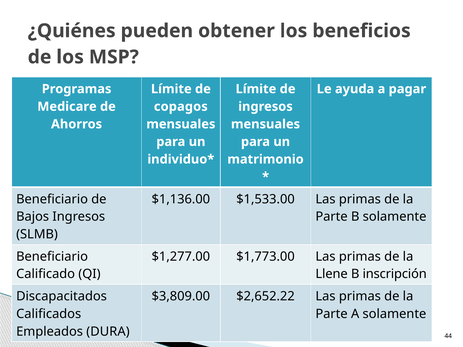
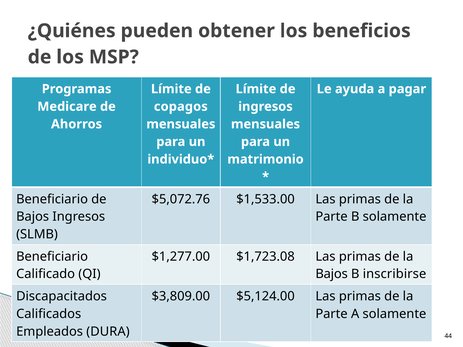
$1,136.00: $1,136.00 -> $5,072.76 (181, 199)
$1,773.00: $1,773.00 -> $1,723.08 (266, 257)
Llene: Llene -> Bajos (332, 274)
inscripción: inscripción -> inscribirse (395, 274)
$2,652.22: $2,652.22 -> $5,124.00 (266, 296)
